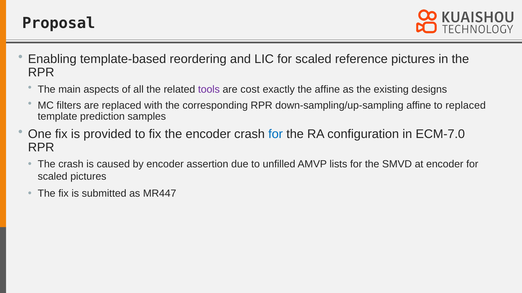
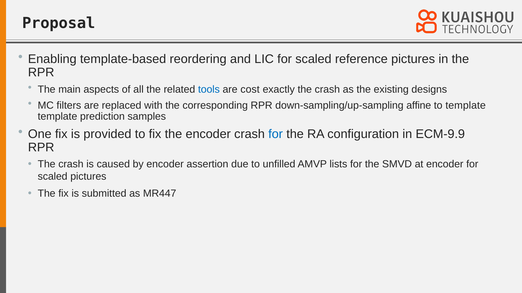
tools colour: purple -> blue (209, 89)
exactly the affine: affine -> crash (327, 89)
to replaced: replaced -> template (466, 106)
ECM-7.0: ECM-7.0 -> ECM-9.9 (440, 134)
